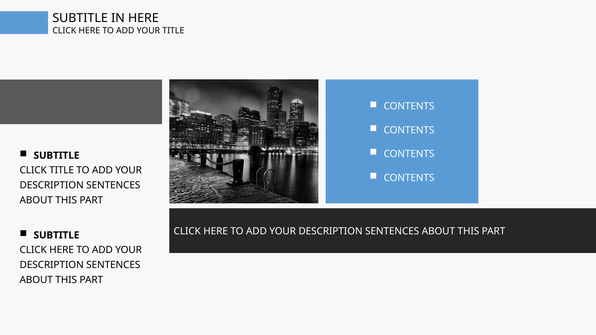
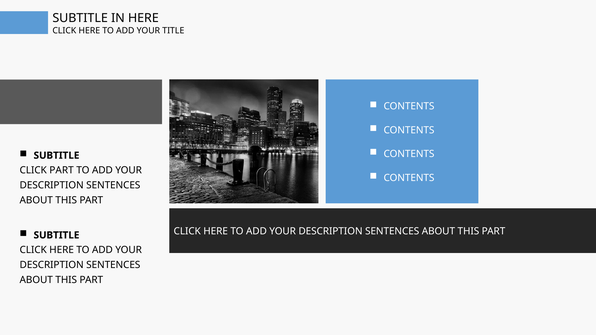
CLICK TITLE: TITLE -> PART (62, 170)
